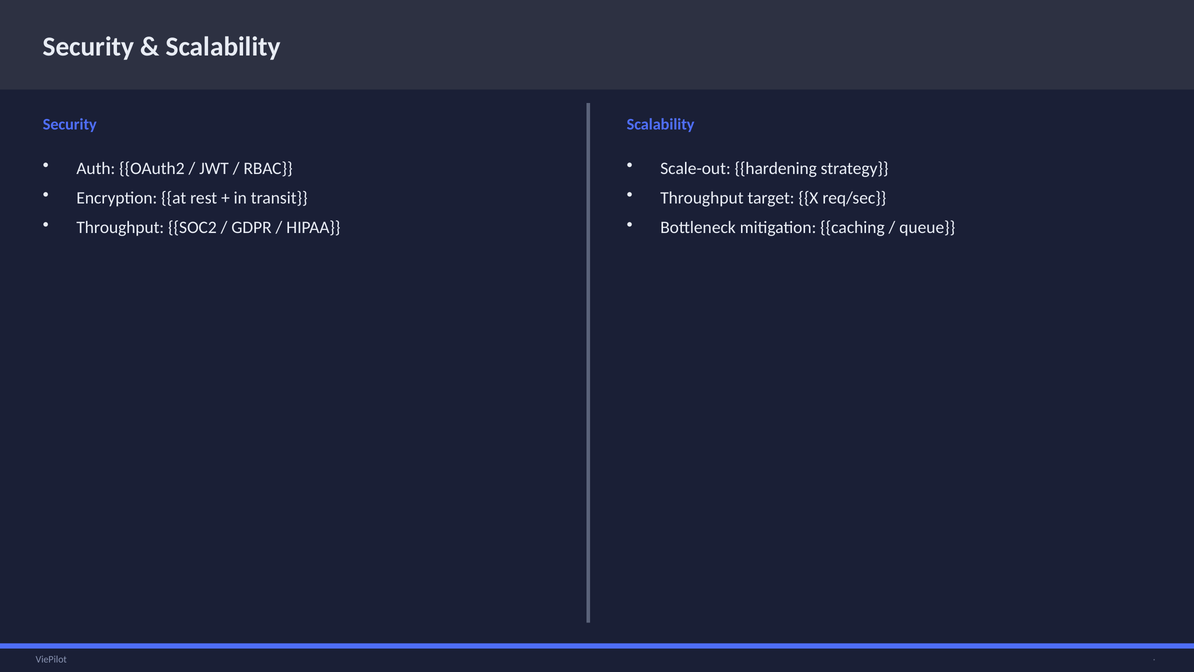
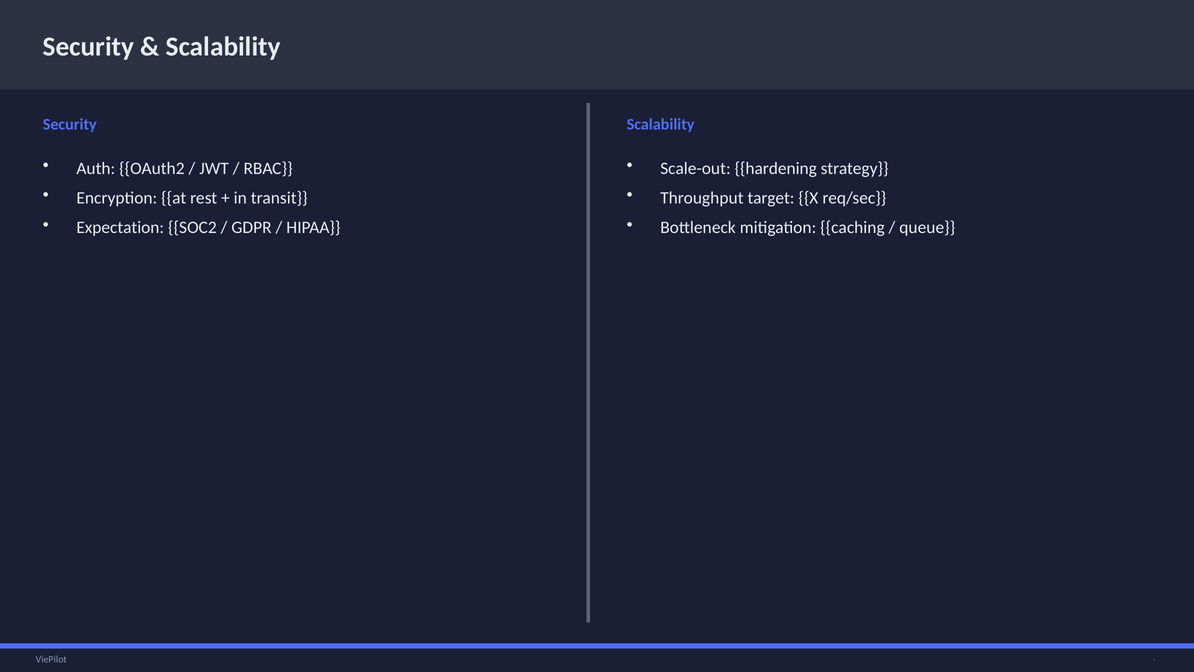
Throughput: Throughput -> Expectation (120, 228)
